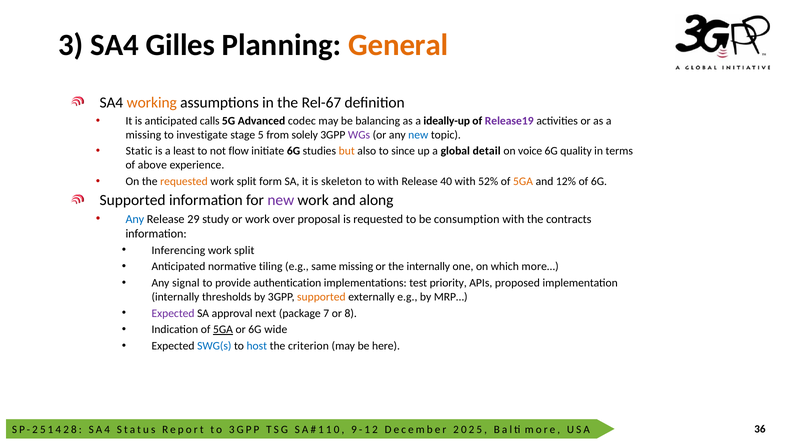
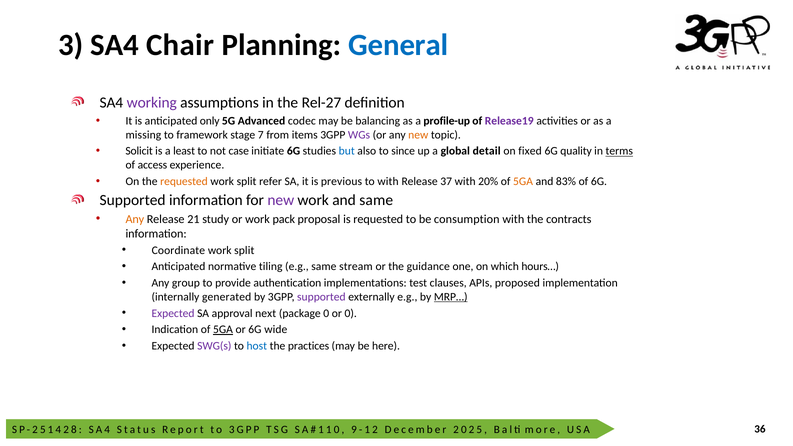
Gilles: Gilles -> Chair (180, 45)
General colour: orange -> blue (398, 45)
working colour: orange -> purple (152, 102)
Rel-67: Rel-67 -> Rel-27 (321, 102)
calls: calls -> only (210, 121)
ideally-up: ideally-up -> profile-up (447, 121)
investigate: investigate -> framework (202, 135)
5: 5 -> 7 (261, 135)
solely: solely -> items (305, 135)
new colour: blue -> orange (418, 135)
Static: Static -> Solicit (139, 151)
flow: flow -> case (239, 151)
but colour: orange -> blue (347, 151)
voice: voice -> fixed (530, 151)
terms underline: none -> present (619, 151)
above: above -> access (152, 165)
form: form -> refer (271, 181)
skeleton: skeleton -> previous (342, 181)
40: 40 -> 37 (446, 181)
52%: 52% -> 20% (488, 181)
12%: 12% -> 83% (566, 181)
and along: along -> same (376, 200)
Any colour: blue -> orange (135, 219)
29: 29 -> 21 (193, 219)
over: over -> pack (284, 219)
Inferencing: Inferencing -> Coordinate (178, 250)
same missing: missing -> stream (356, 267)
the internally: internally -> guidance (428, 267)
more…: more… -> hours… (540, 267)
signal: signal -> group (186, 283)
priority: priority -> clauses (448, 283)
thresholds: thresholds -> generated (227, 297)
supported colour: orange -> purple (321, 297)
MRP… underline: none -> present (451, 297)
package 7: 7 -> 0 (326, 313)
or 8: 8 -> 0 (351, 313)
SWG(s colour: blue -> purple (214, 346)
criterion: criterion -> practices (309, 346)
